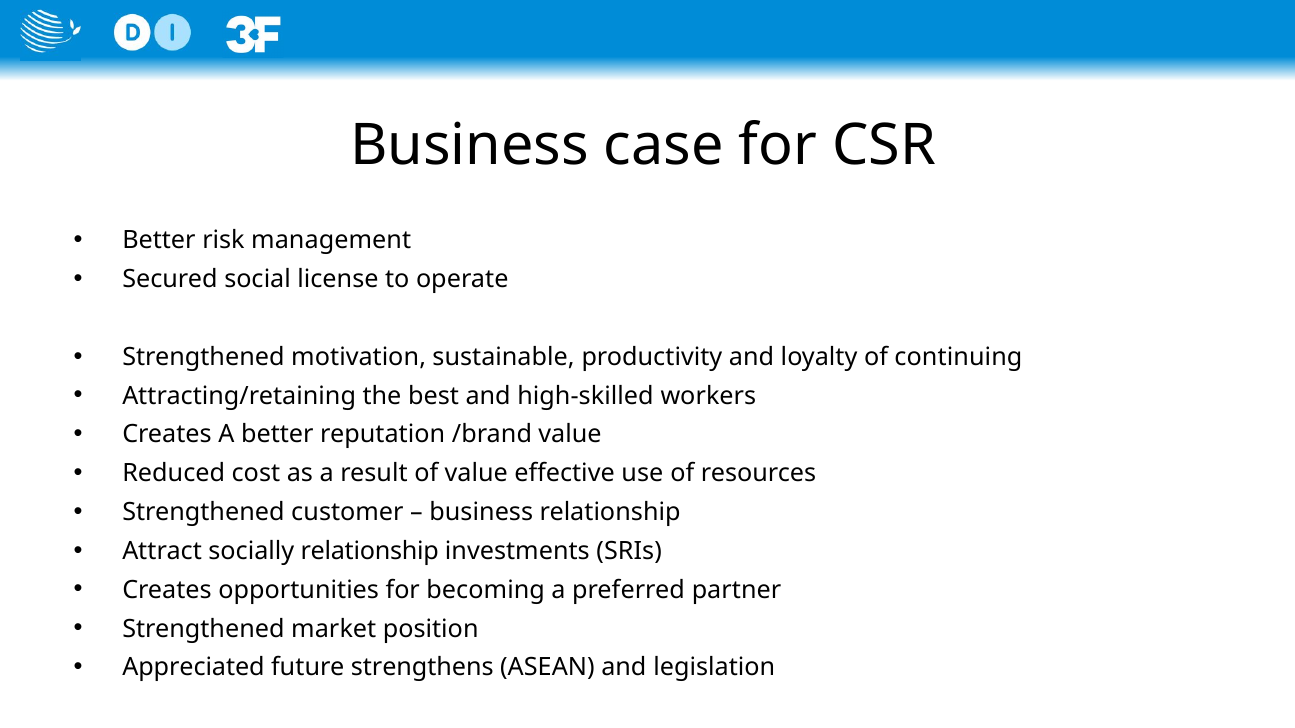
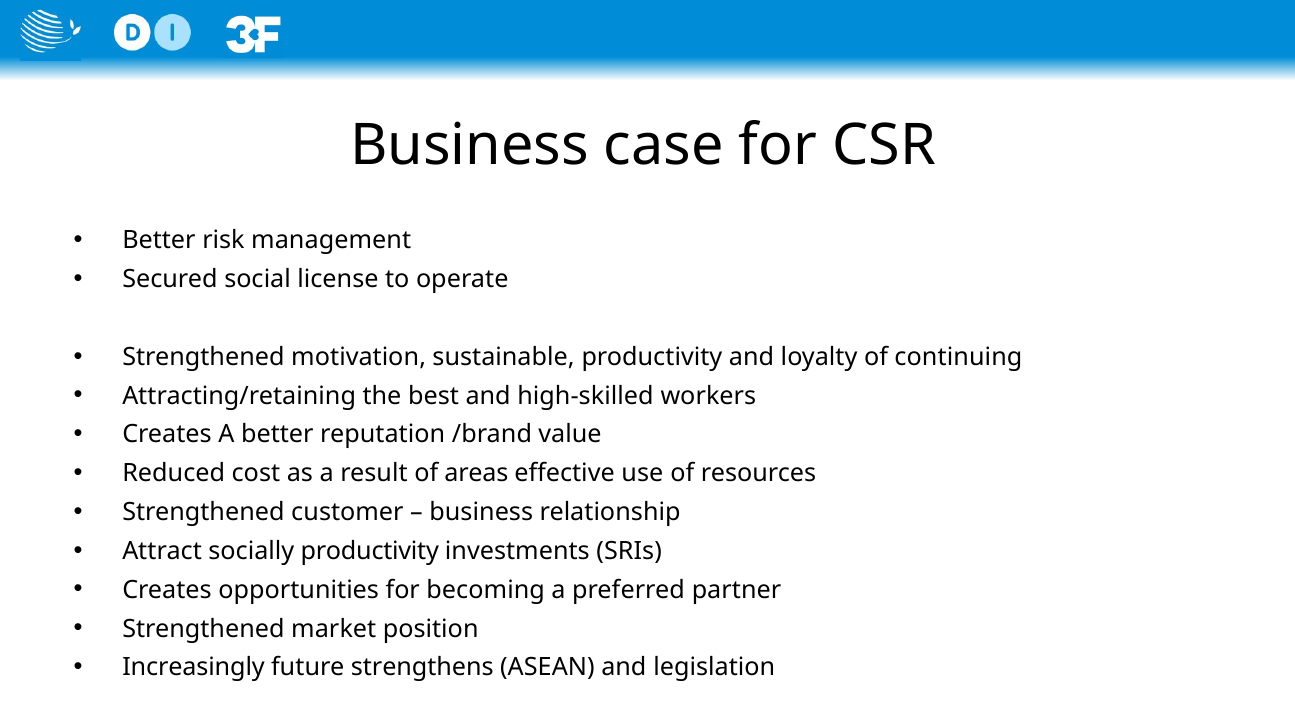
of value: value -> areas (476, 474)
socially relationship: relationship -> productivity (370, 551)
Appreciated: Appreciated -> Increasingly (193, 668)
